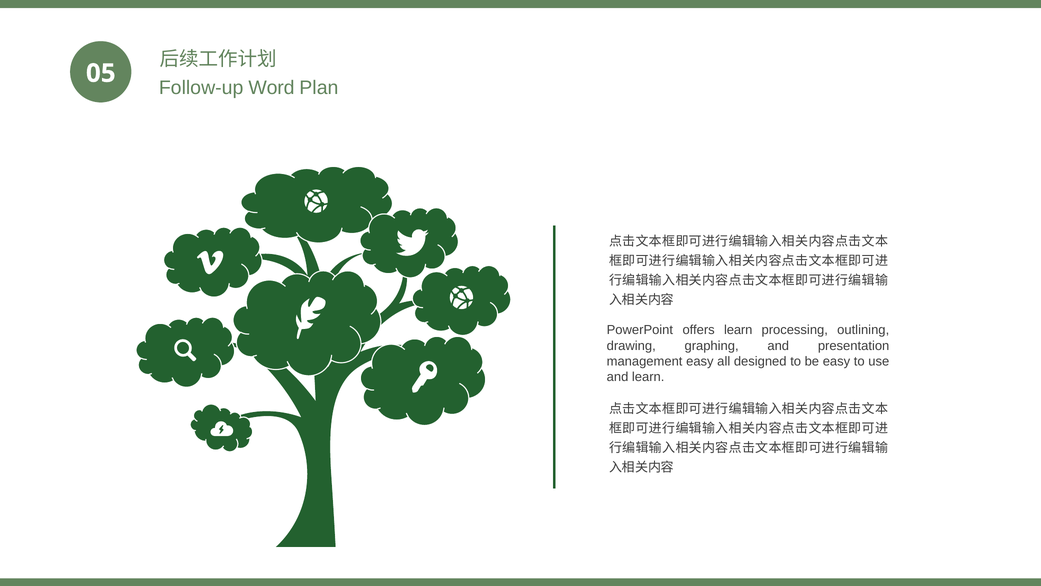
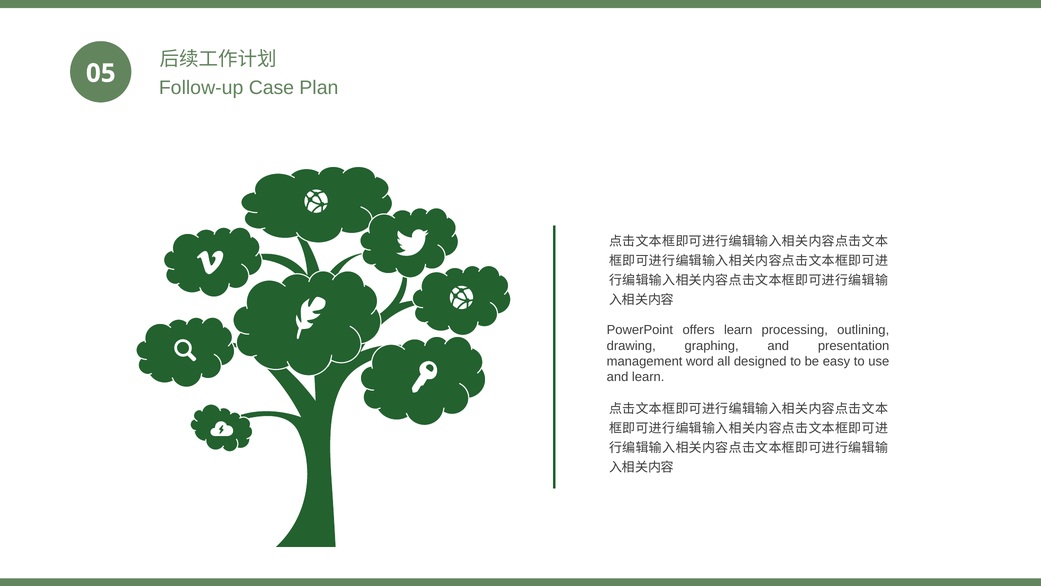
Word: Word -> Case (271, 88)
management easy: easy -> word (700, 361)
